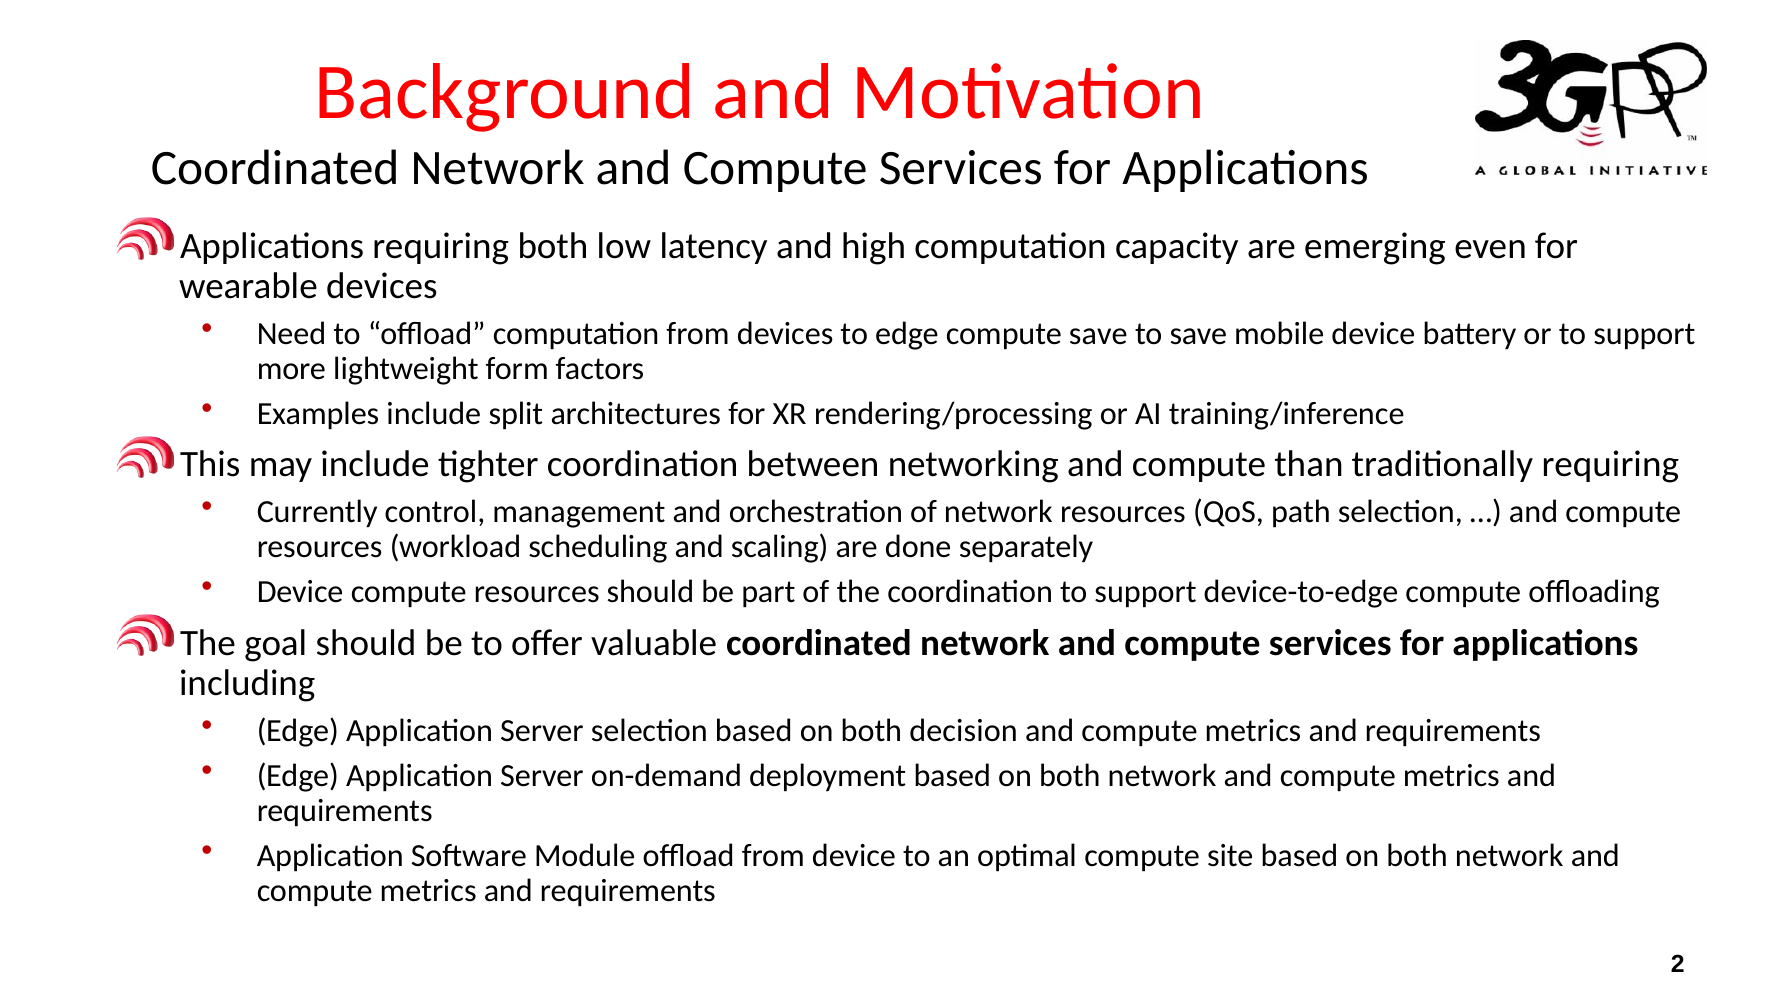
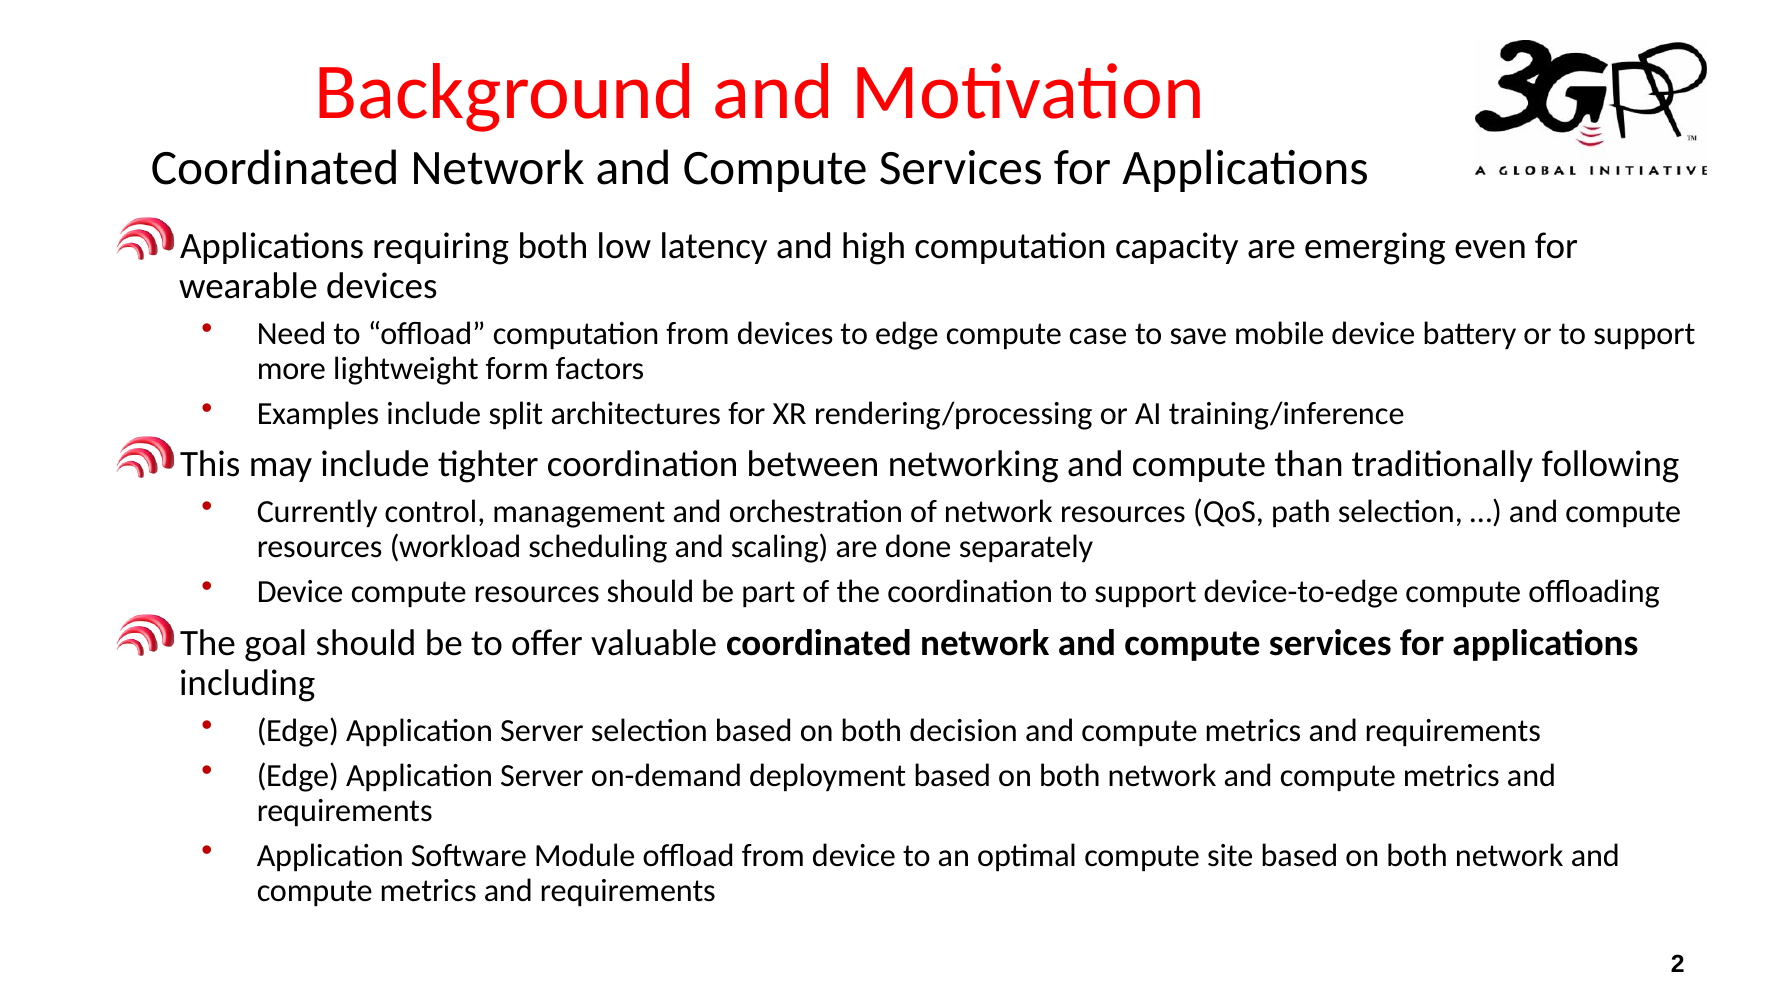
compute save: save -> case (1098, 334)
traditionally requiring: requiring -> following (1610, 464)
